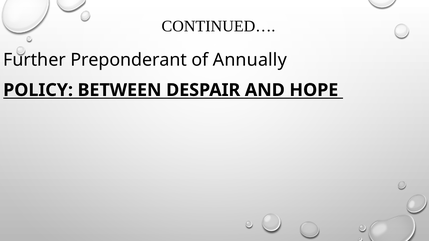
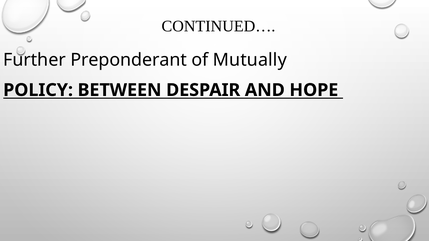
Annually: Annually -> Mutually (250, 60)
